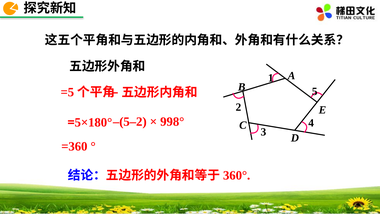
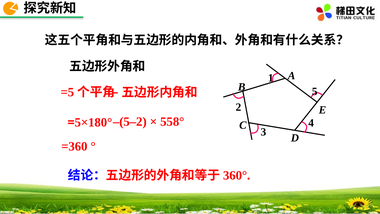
998°: 998° -> 558° (172, 122)
